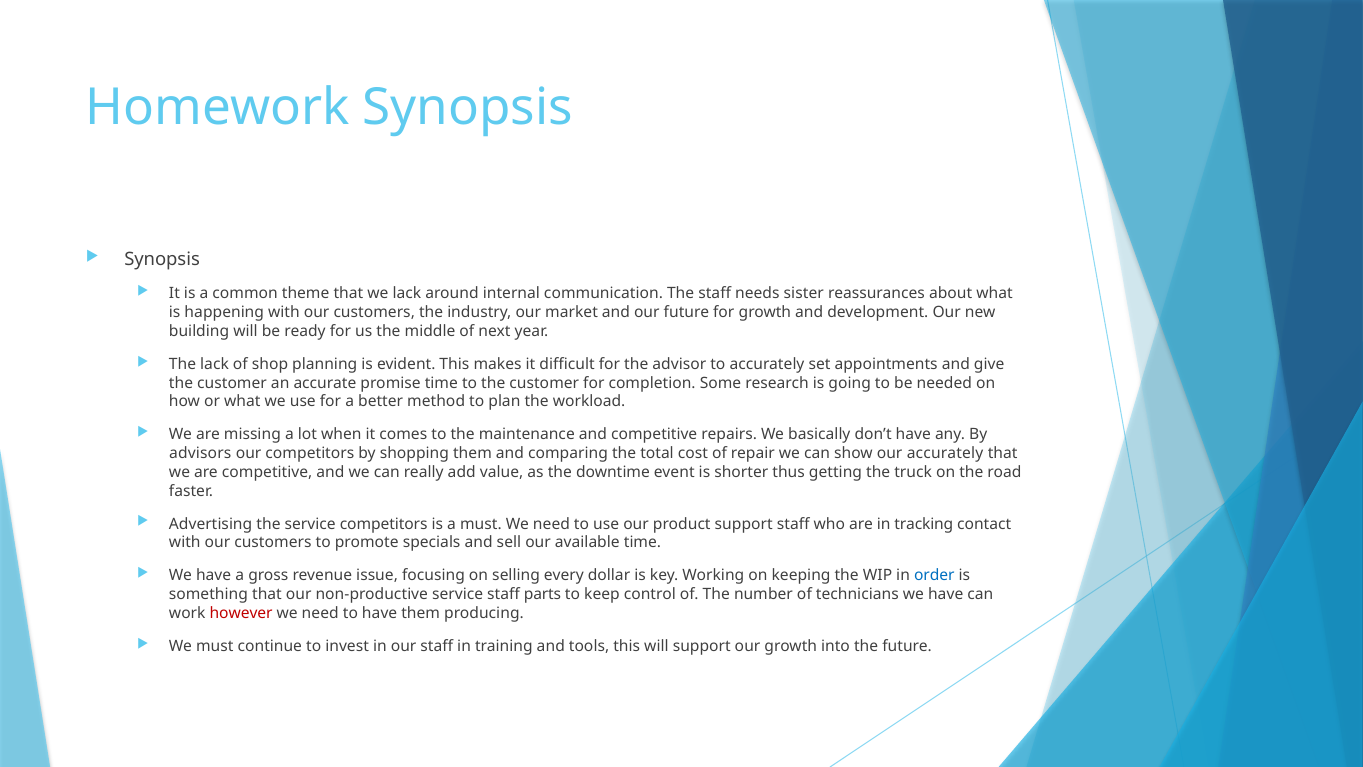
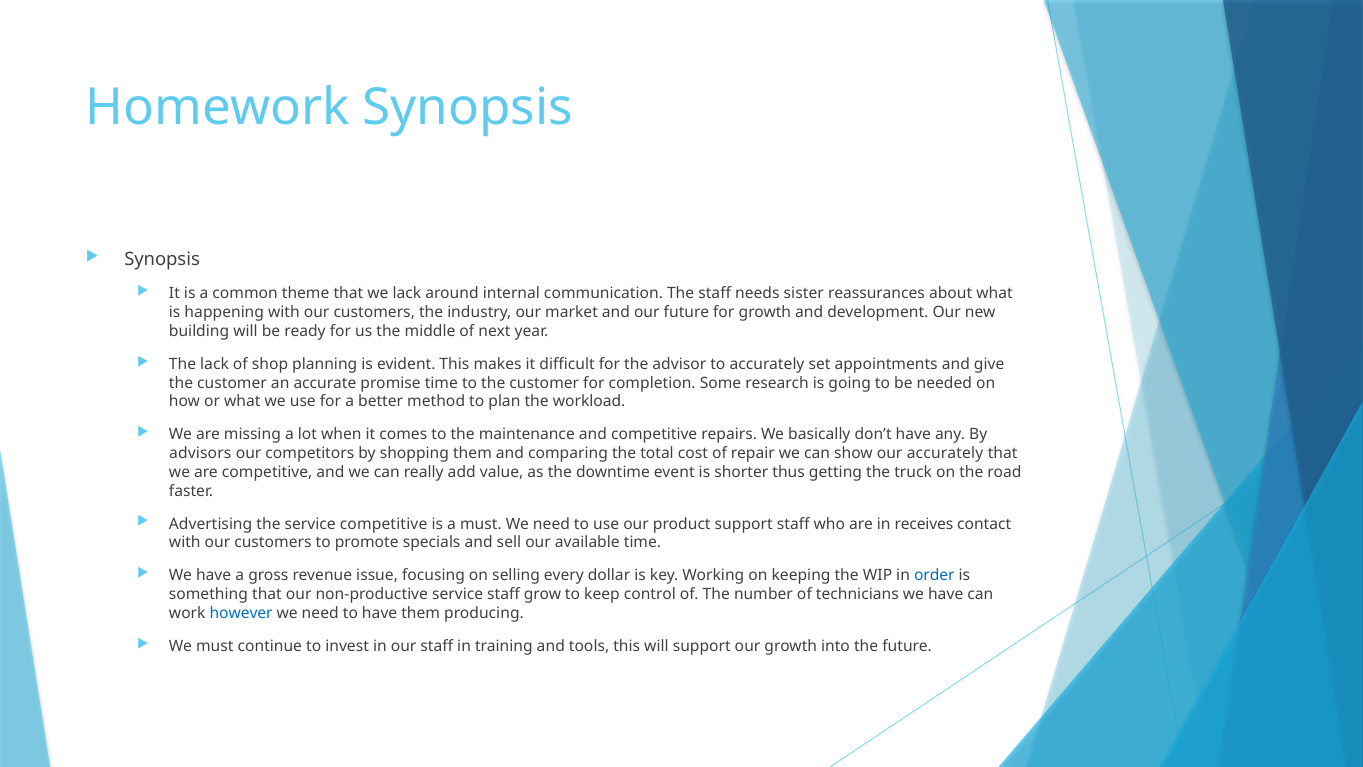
service competitors: competitors -> competitive (384, 524)
tracking: tracking -> receives (924, 524)
parts: parts -> grow (543, 594)
however colour: red -> blue (241, 613)
